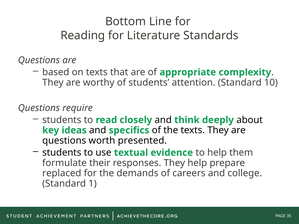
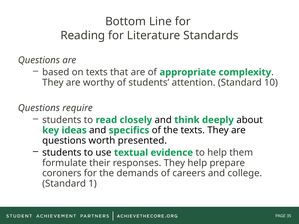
replaced: replaced -> coroners (62, 173)
